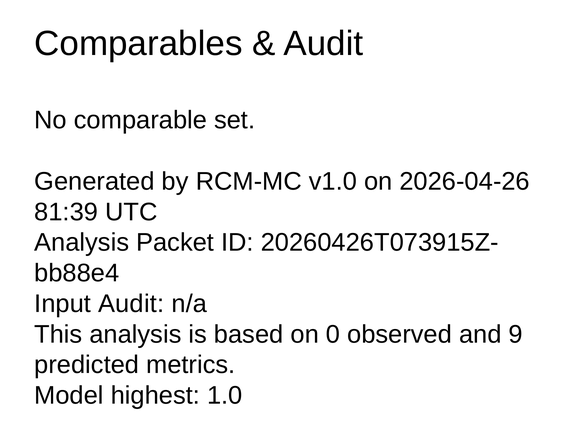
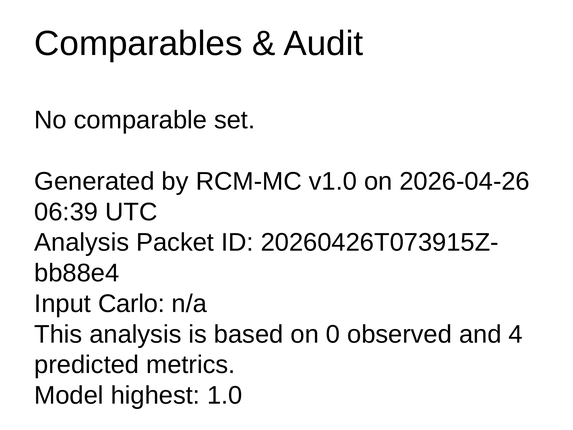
81:39: 81:39 -> 06:39 (66, 212)
Input Audit: Audit -> Carlo (131, 304)
9: 9 -> 4 (516, 334)
